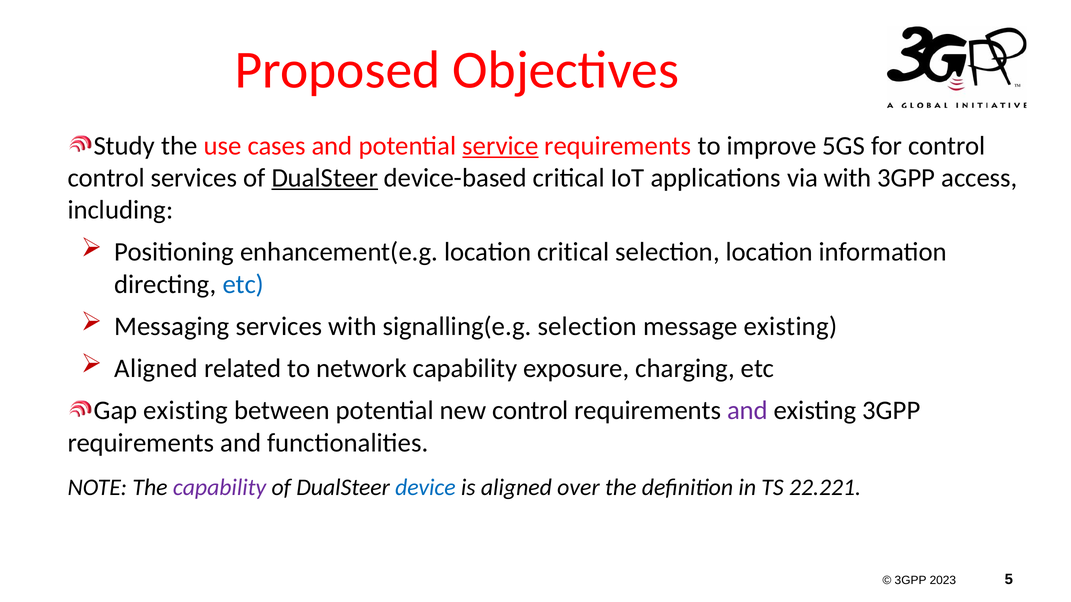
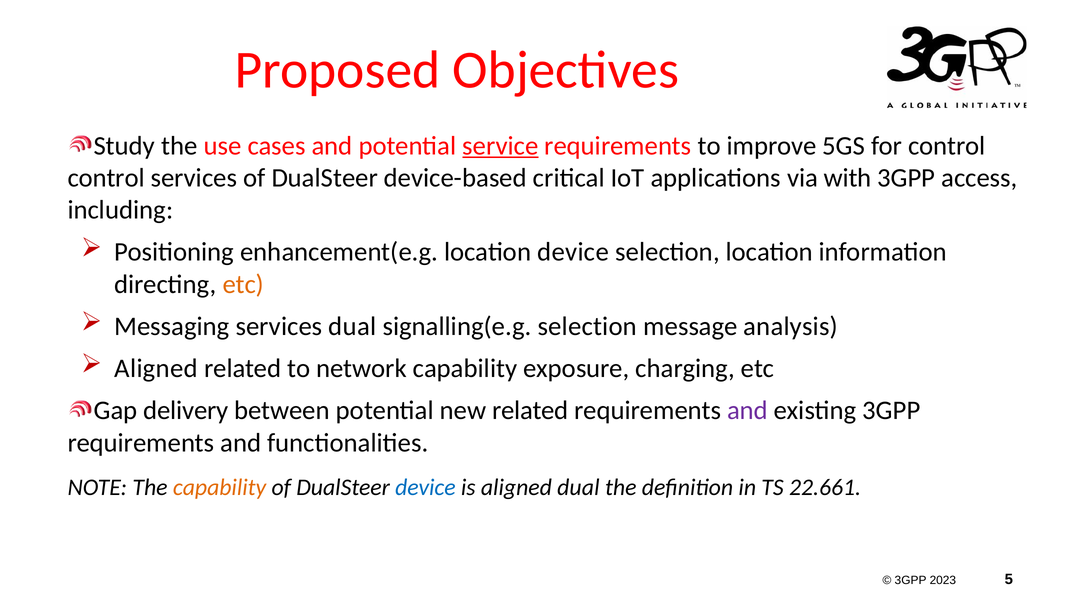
DualSteer underline: present -> none (325, 178)
location critical: critical -> device (573, 252)
etc colour: blue -> orange (243, 284)
services with: with -> dual (352, 327)
message existing: existing -> analysis (791, 327)
Gap existing: existing -> delivery (186, 411)
new control: control -> related (530, 411)
capability colour: purple -> orange (220, 488)
aligned over: over -> dual (578, 488)
22.221: 22.221 -> 22.661 (825, 488)
